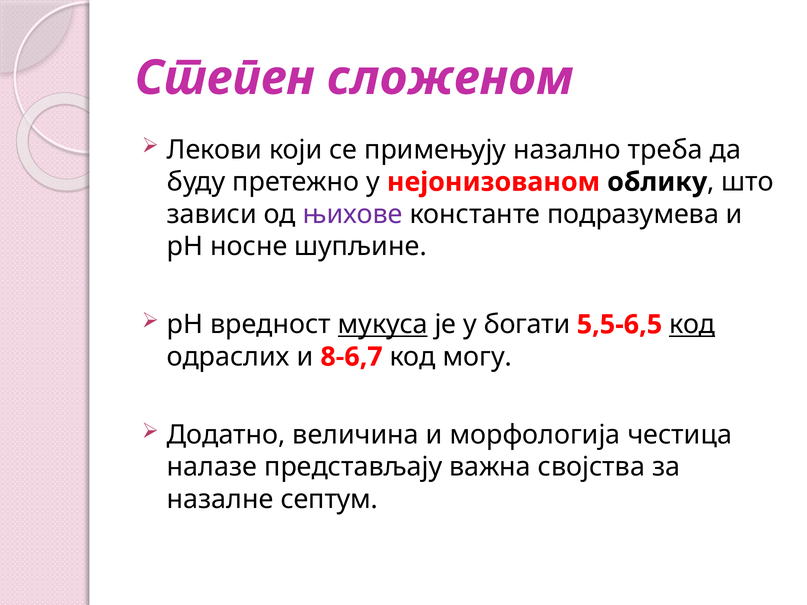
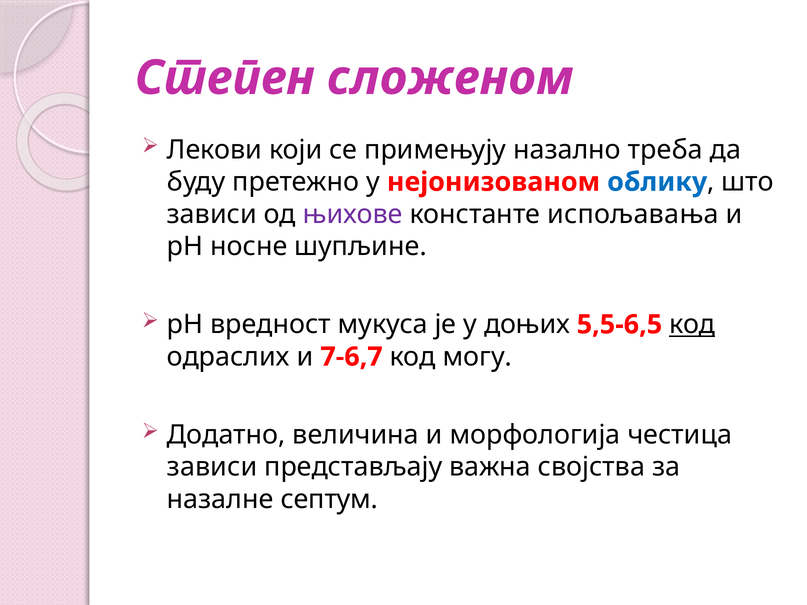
облику colour: black -> blue (657, 182)
подразумева: подразумева -> испољавања (633, 214)
мукуса underline: present -> none (383, 325)
богати: богати -> доњих (527, 325)
8-6,7: 8-6,7 -> 7-6,7 (352, 357)
налазе: налазе -> зависи (212, 467)
